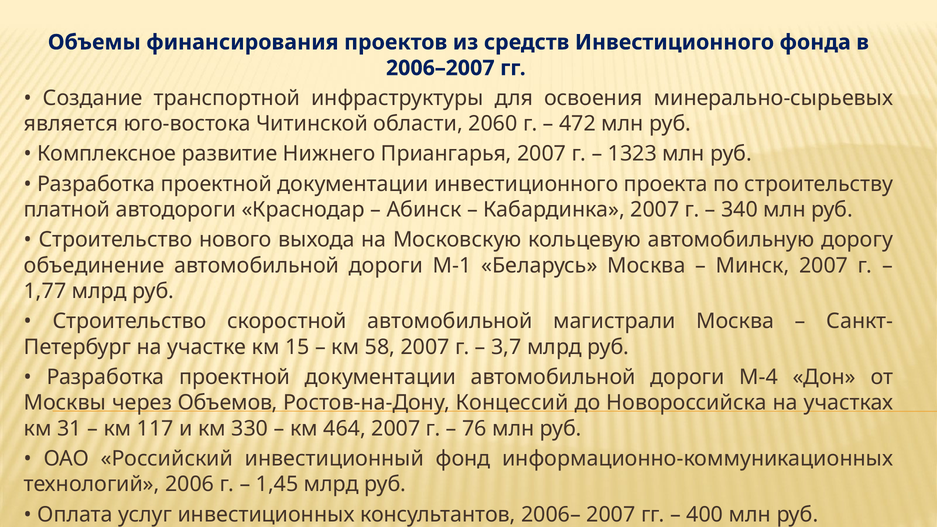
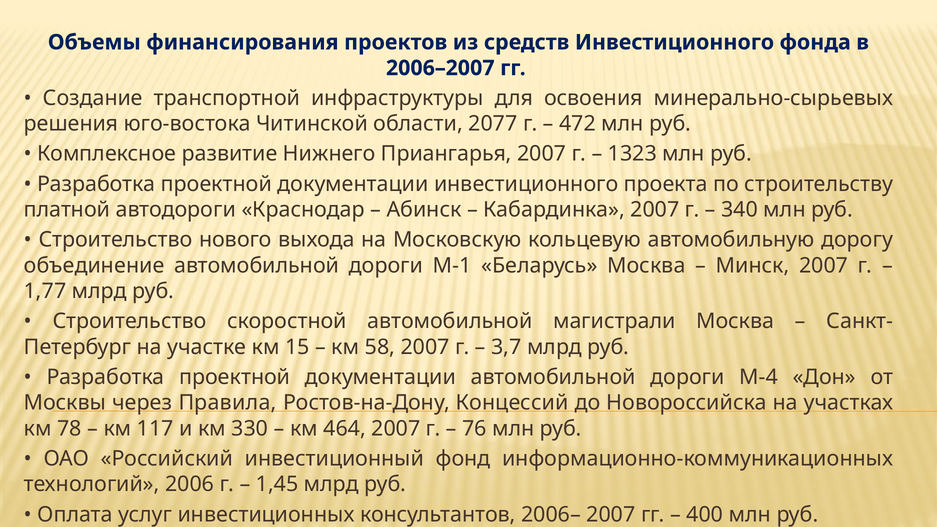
является: является -> решения (71, 124)
2060: 2060 -> 2077 (493, 124)
Объемов: Объемов -> Правила (227, 403)
31: 31 -> 78 (69, 429)
